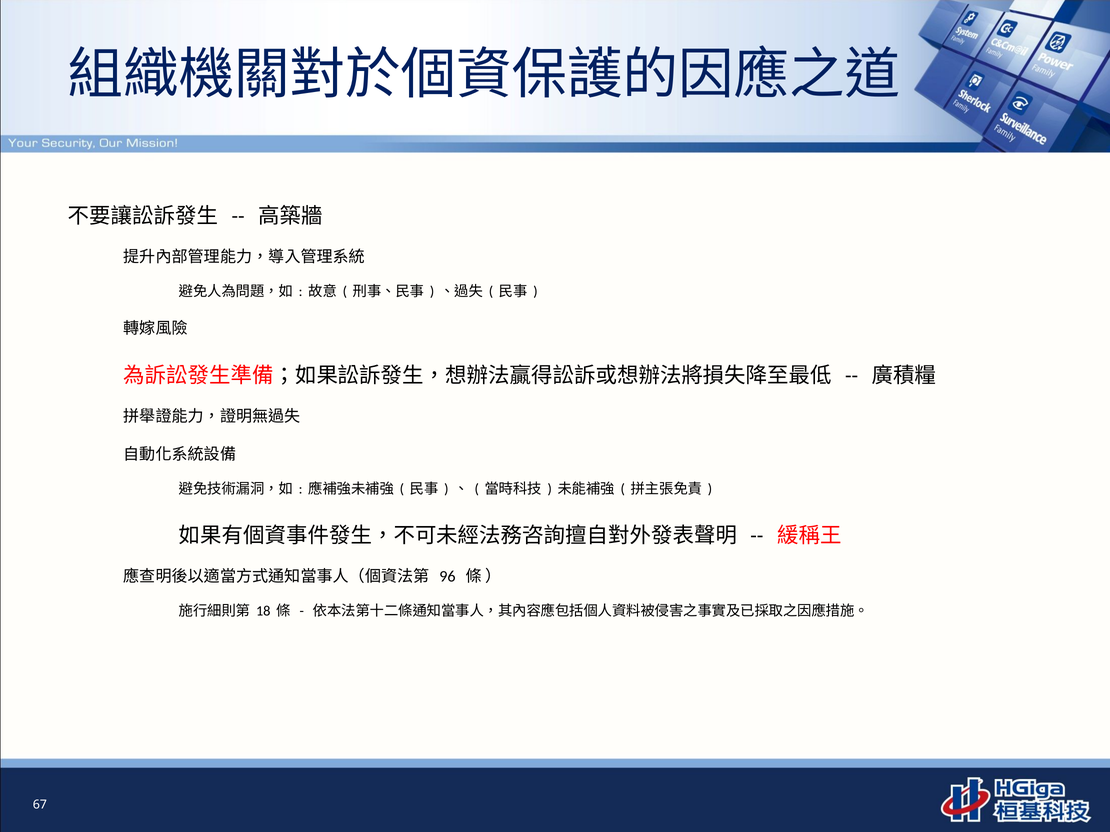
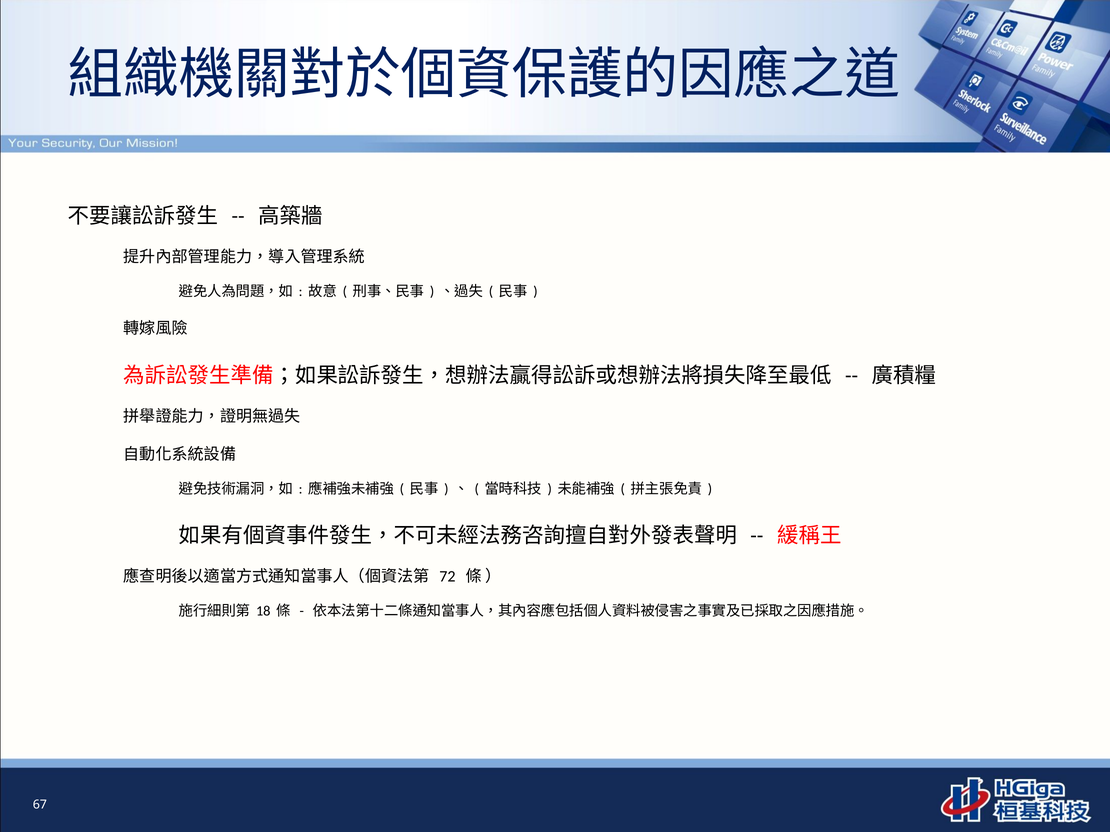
96: 96 -> 72 (447, 577)
